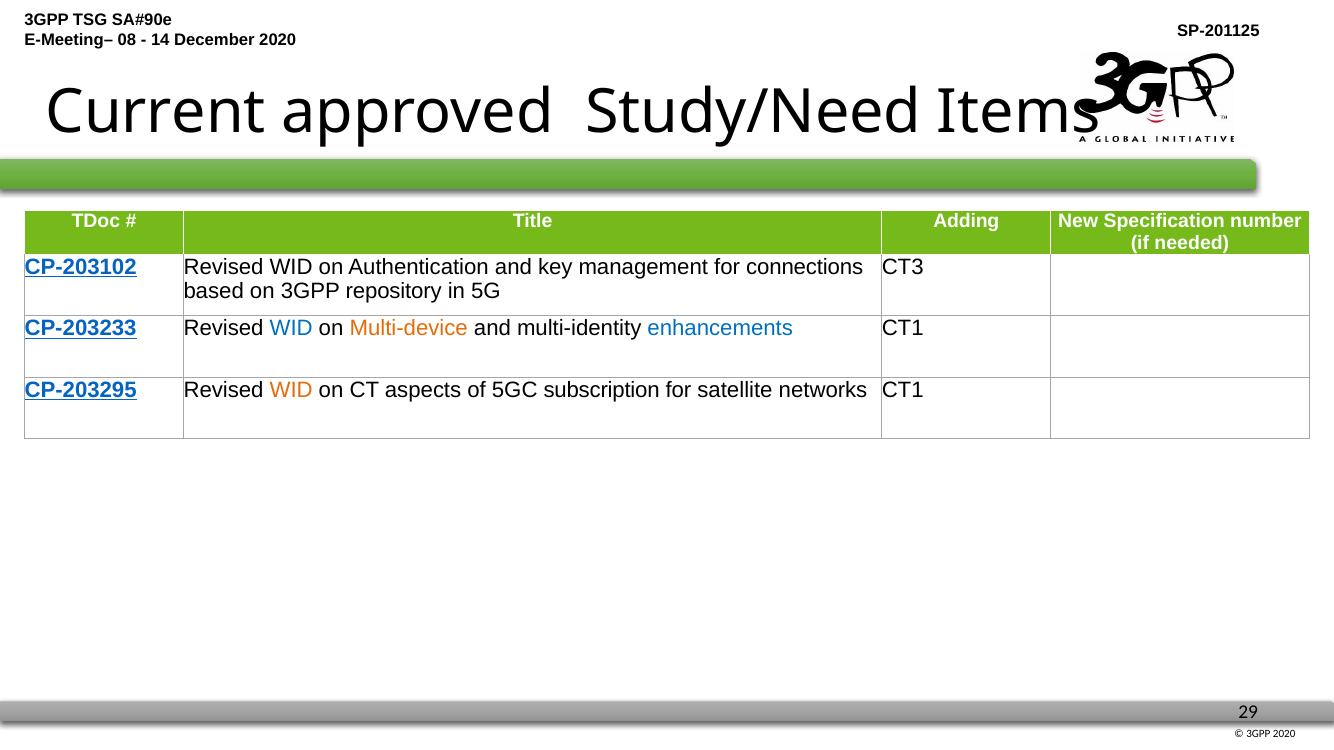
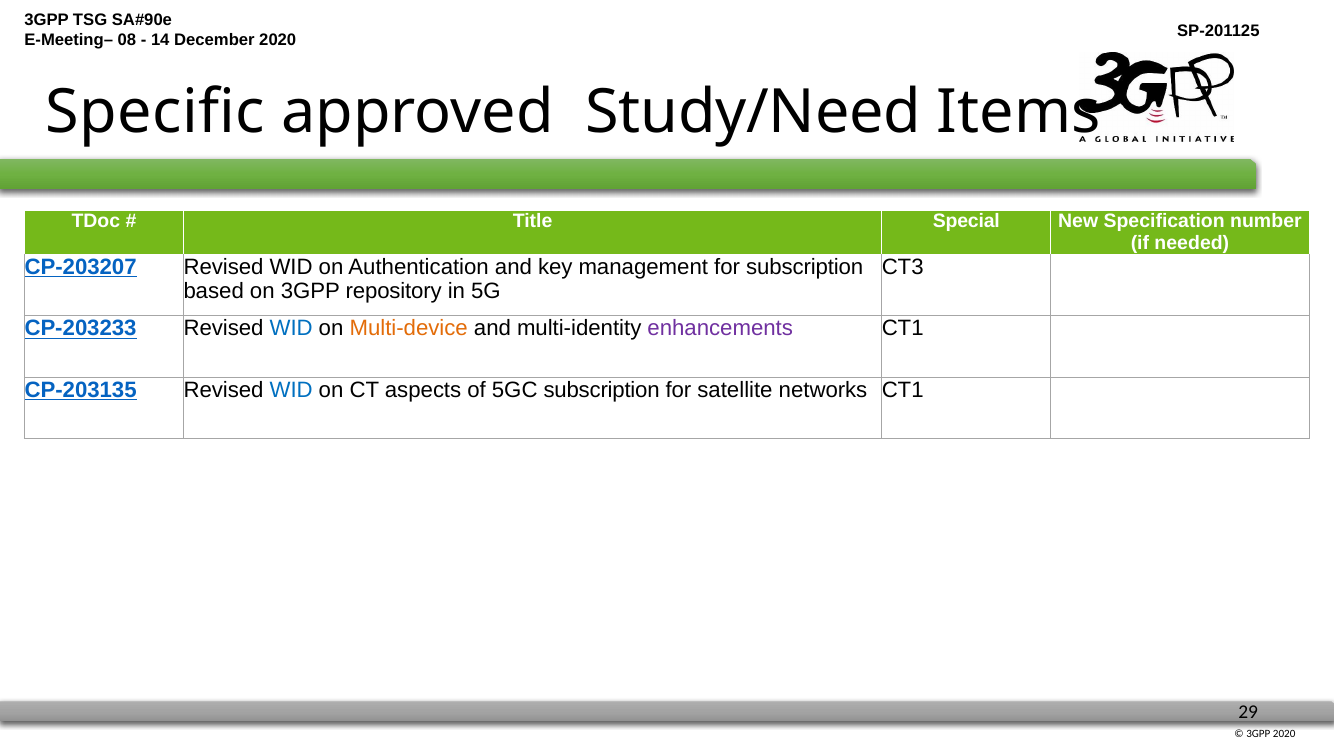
Current: Current -> Specific (155, 112)
Adding: Adding -> Special (966, 221)
CP-203102: CP-203102 -> CP-203207 (81, 267)
for connections: connections -> subscription (805, 267)
enhancements colour: blue -> purple (720, 329)
CP-203295: CP-203295 -> CP-203135 (81, 390)
WID colour: orange -> blue (291, 390)
